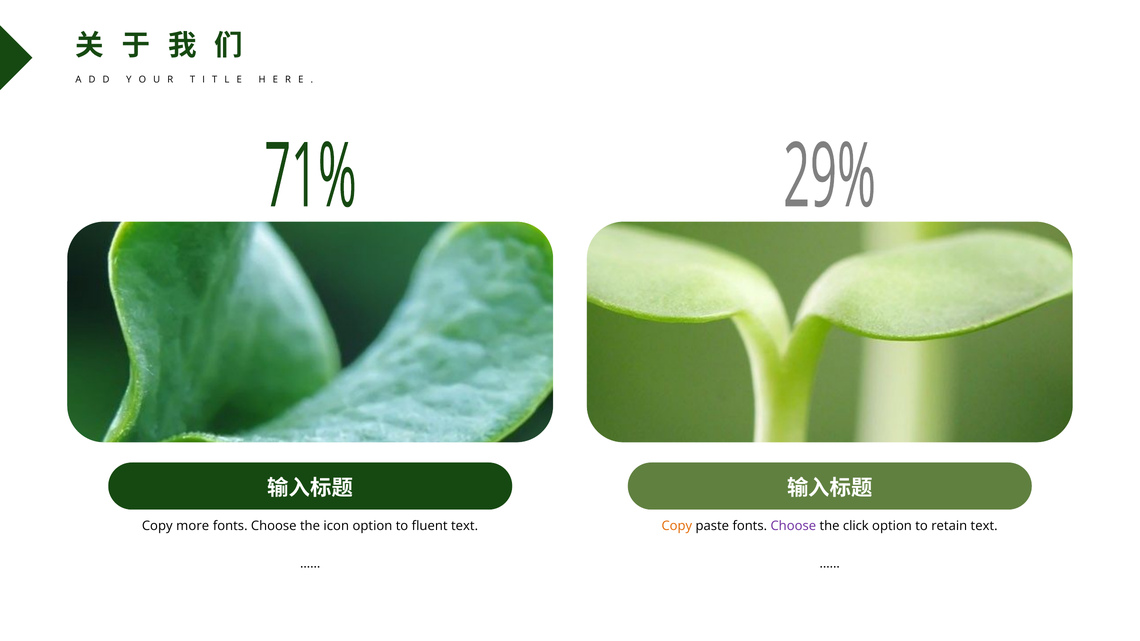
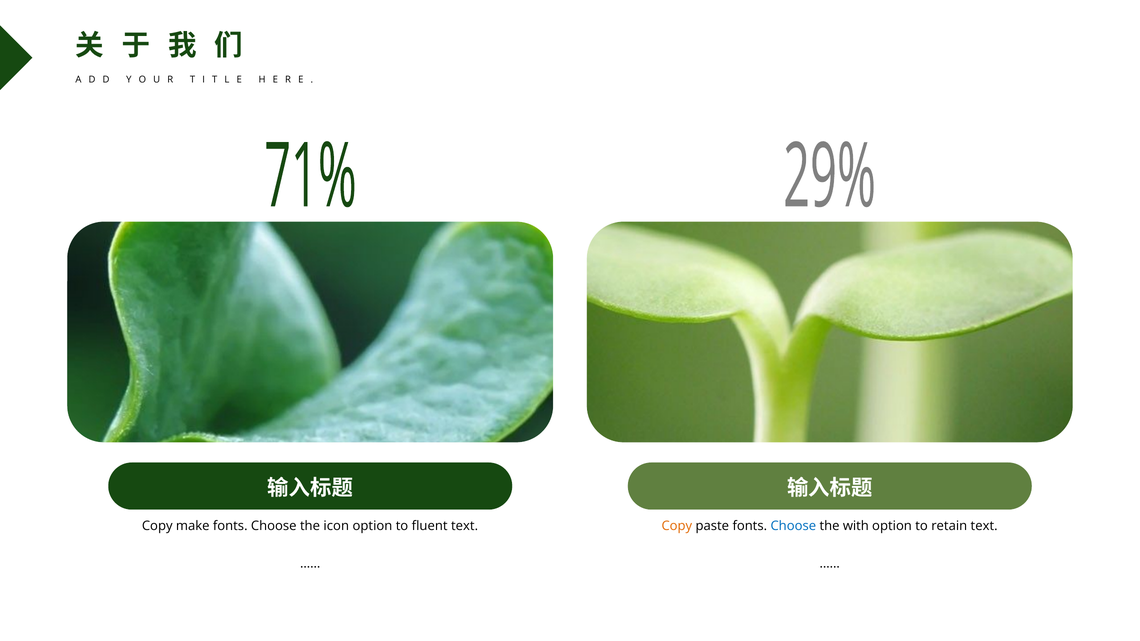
more: more -> make (193, 526)
Choose colour: purple -> blue (793, 526)
click: click -> with (856, 526)
